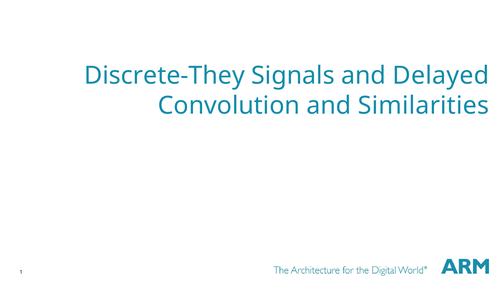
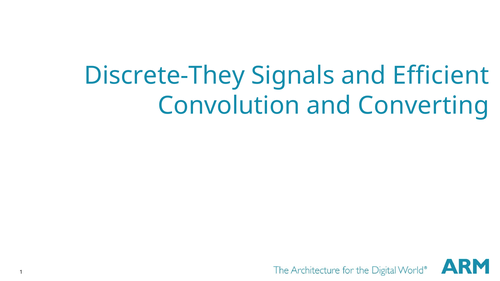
Delayed: Delayed -> Efficient (441, 76)
Similarities: Similarities -> Converting (424, 106)
